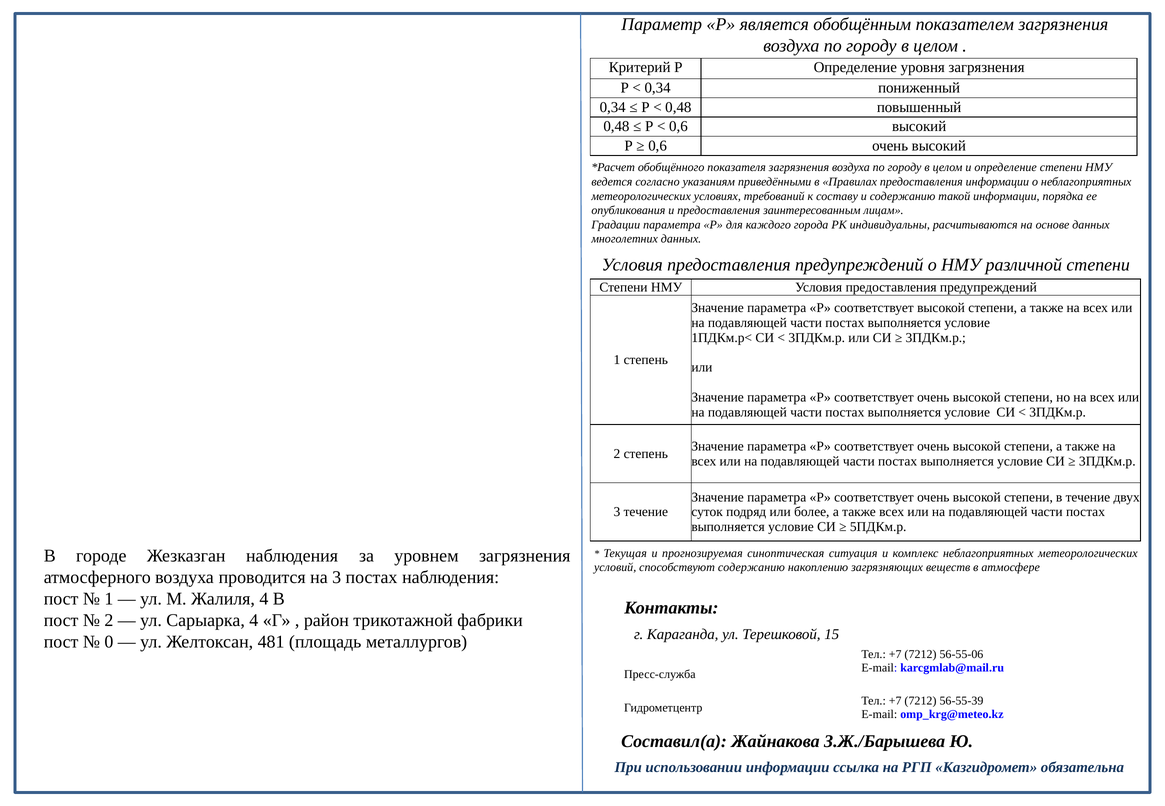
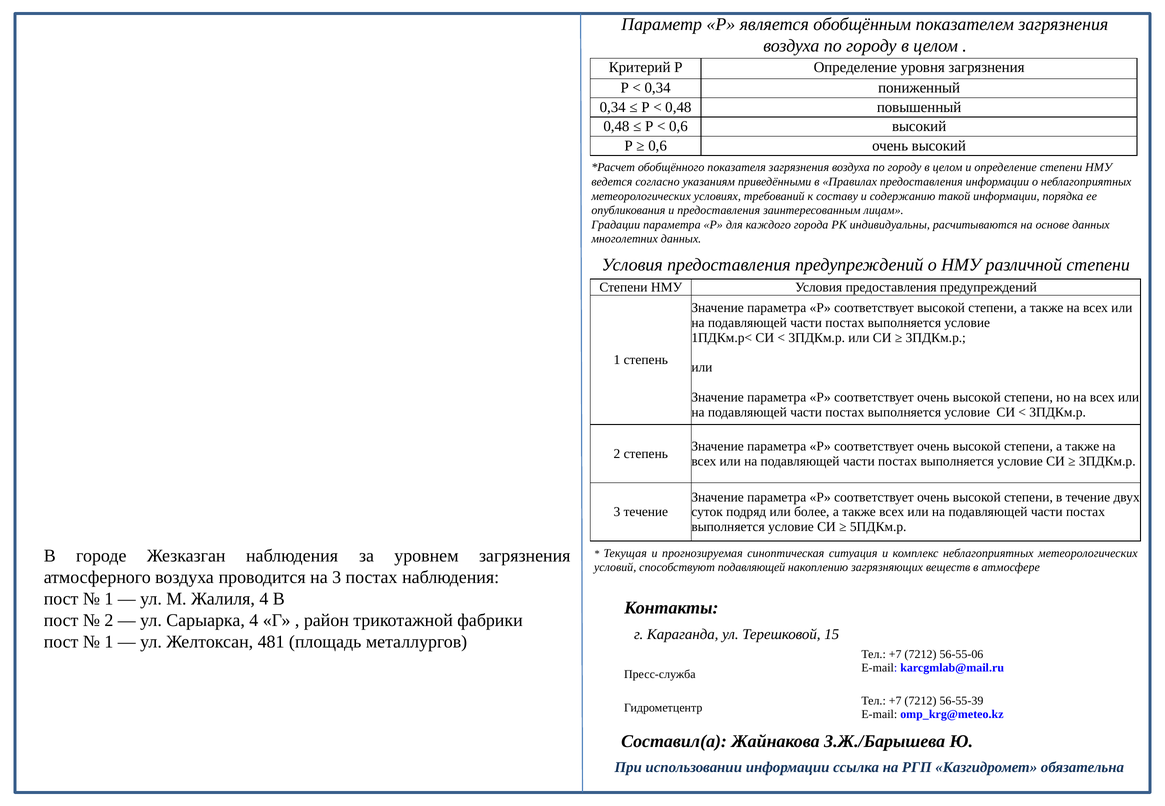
способствуют содержанию: содержанию -> подавляющей (751, 568)
0: 0 -> 1 (109, 642)
